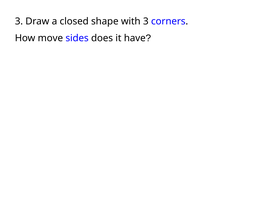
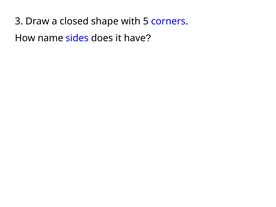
with 3: 3 -> 5 (146, 21)
move: move -> name (50, 38)
